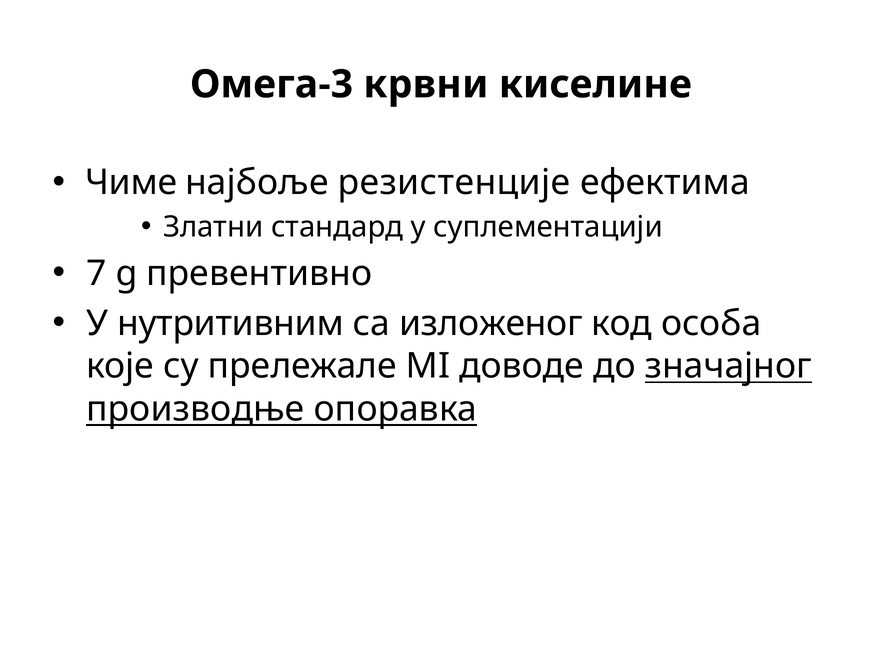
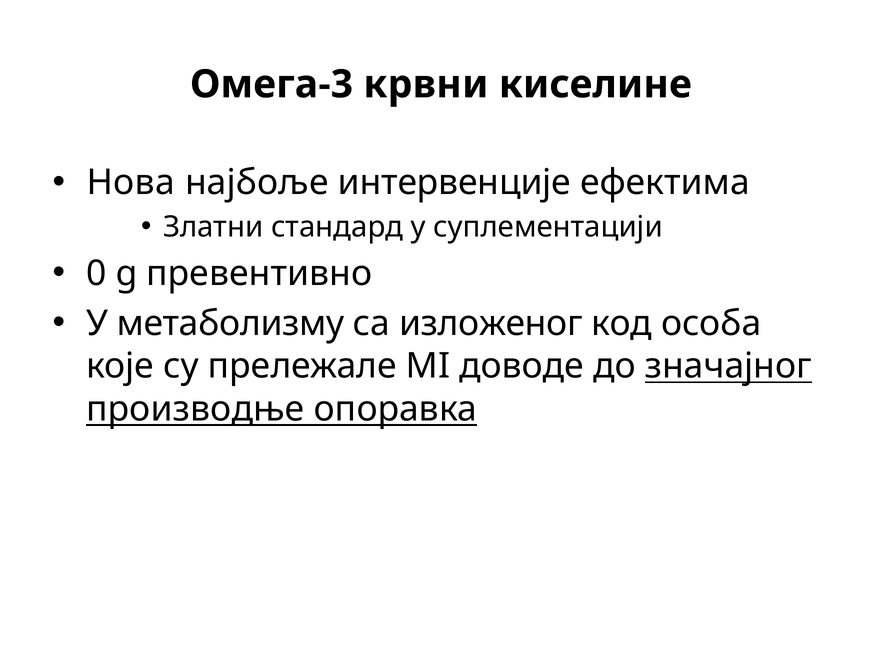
Чиме: Чиме -> Нова (131, 183)
резистенције: резистенције -> интервенције (454, 183)
7: 7 -> 0 (96, 273)
нутритивним: нутритивним -> метаболизму (231, 323)
